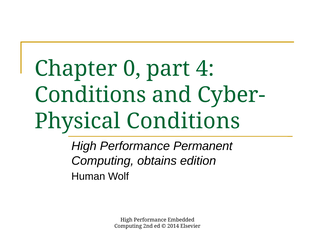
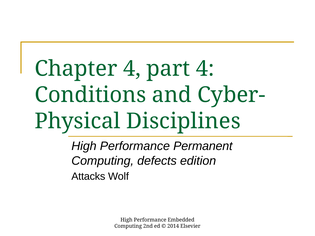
Chapter 0: 0 -> 4 (132, 69)
Conditions: Conditions -> Disciplines (183, 121)
obtains: obtains -> defects (157, 161)
Human: Human -> Attacks (88, 177)
